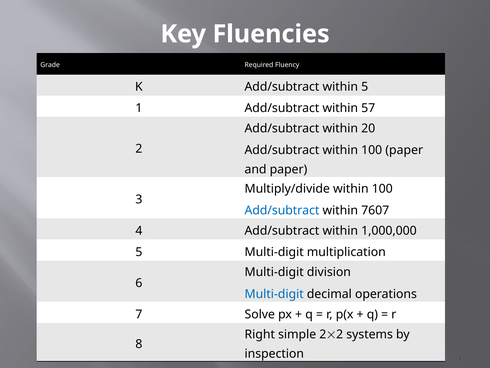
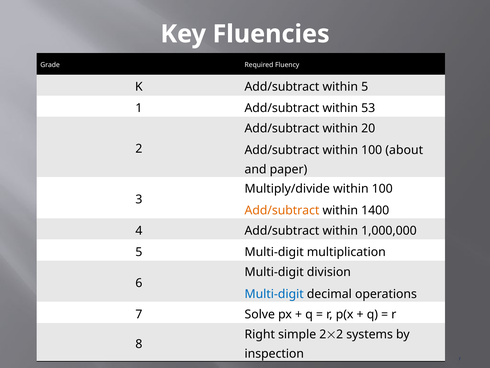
57: 57 -> 53 (368, 108)
100 paper: paper -> about (404, 150)
Add/subtract colour: blue -> orange (282, 210)
7607: 7607 -> 1400 (375, 210)
